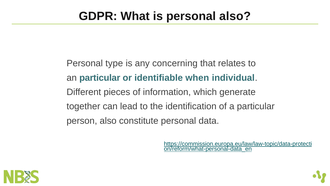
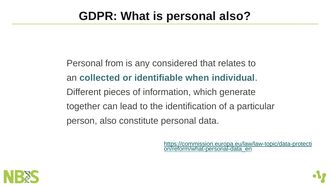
type: type -> from (114, 63)
concerning: concerning -> considered (175, 63)
an particular: particular -> collected (100, 78)
